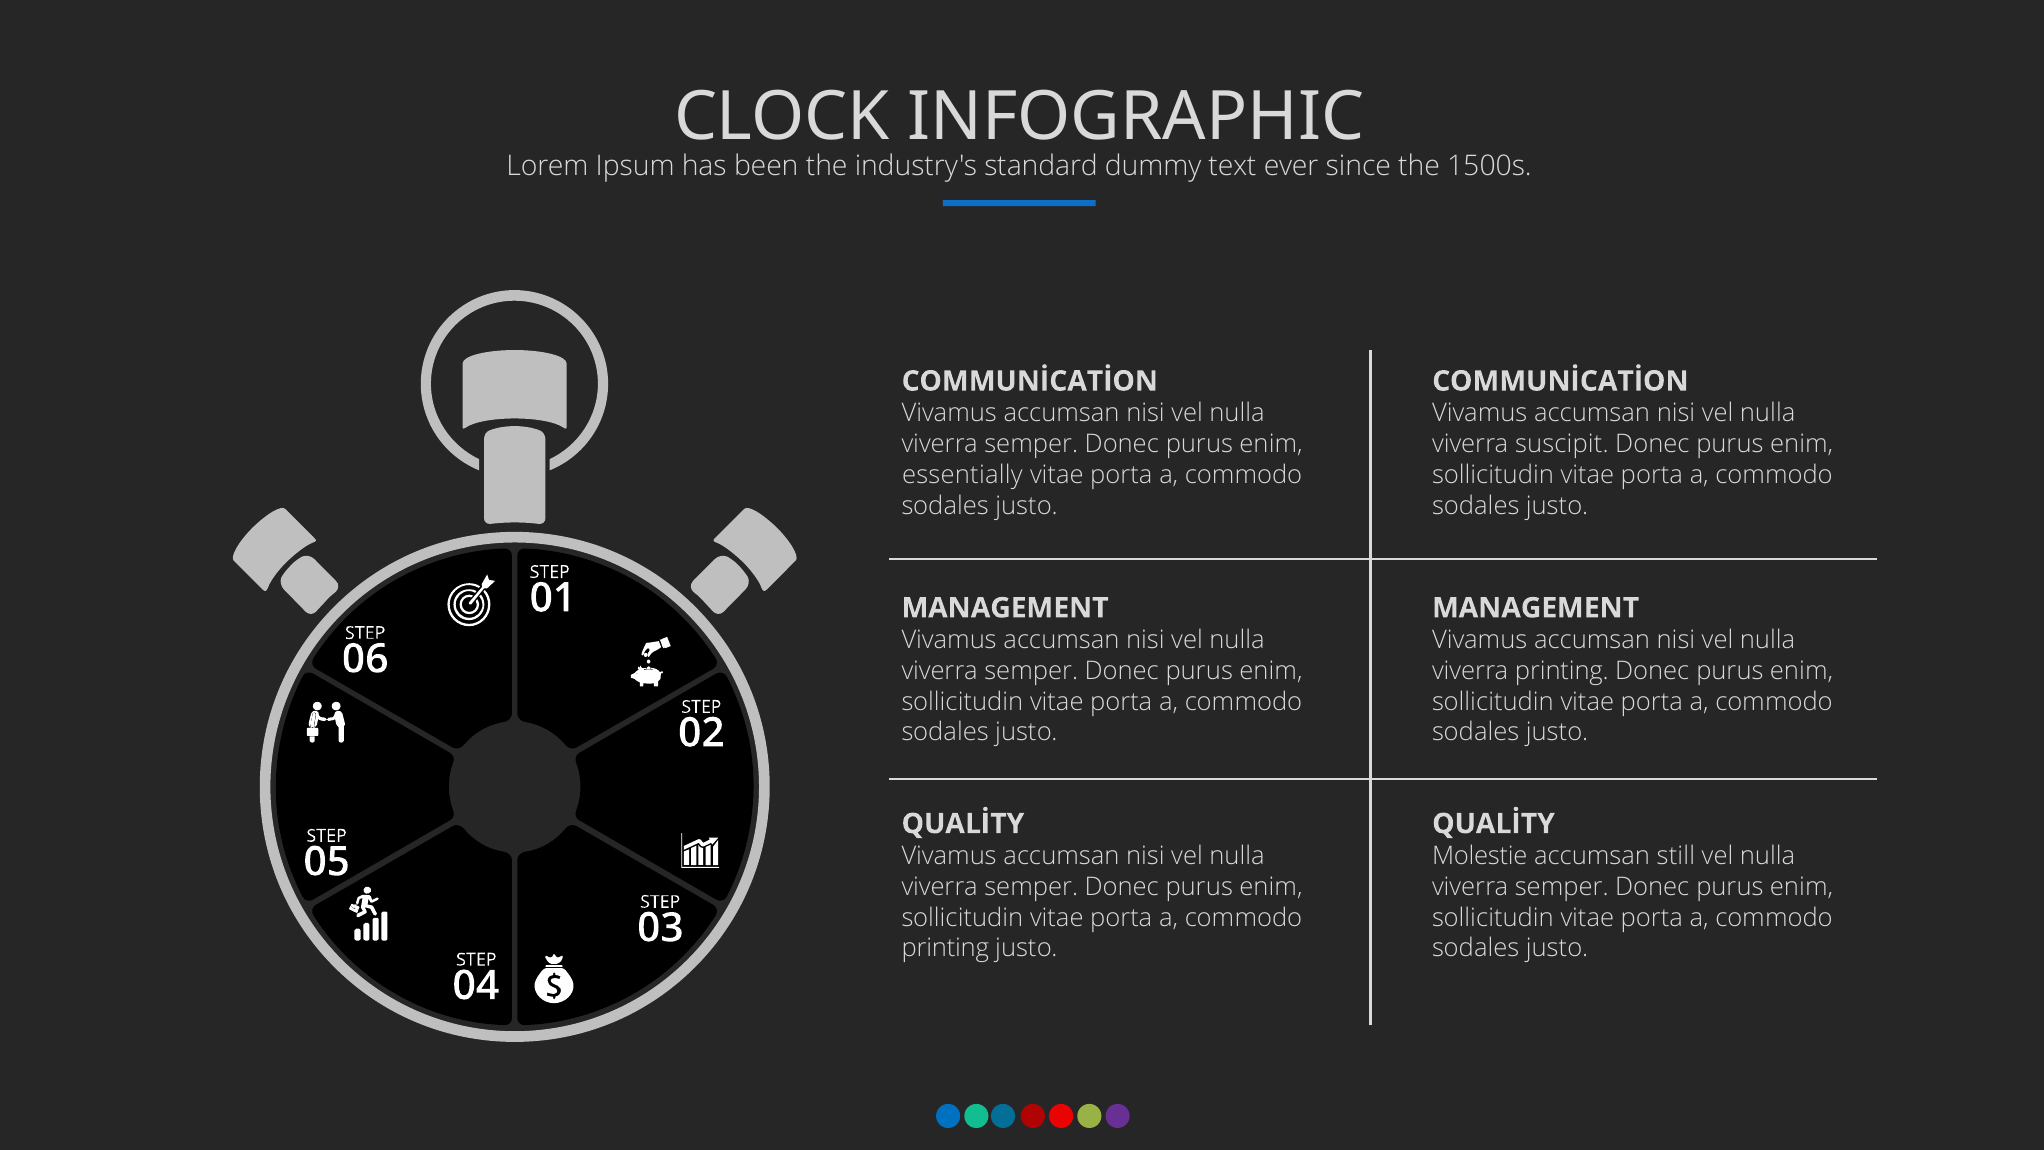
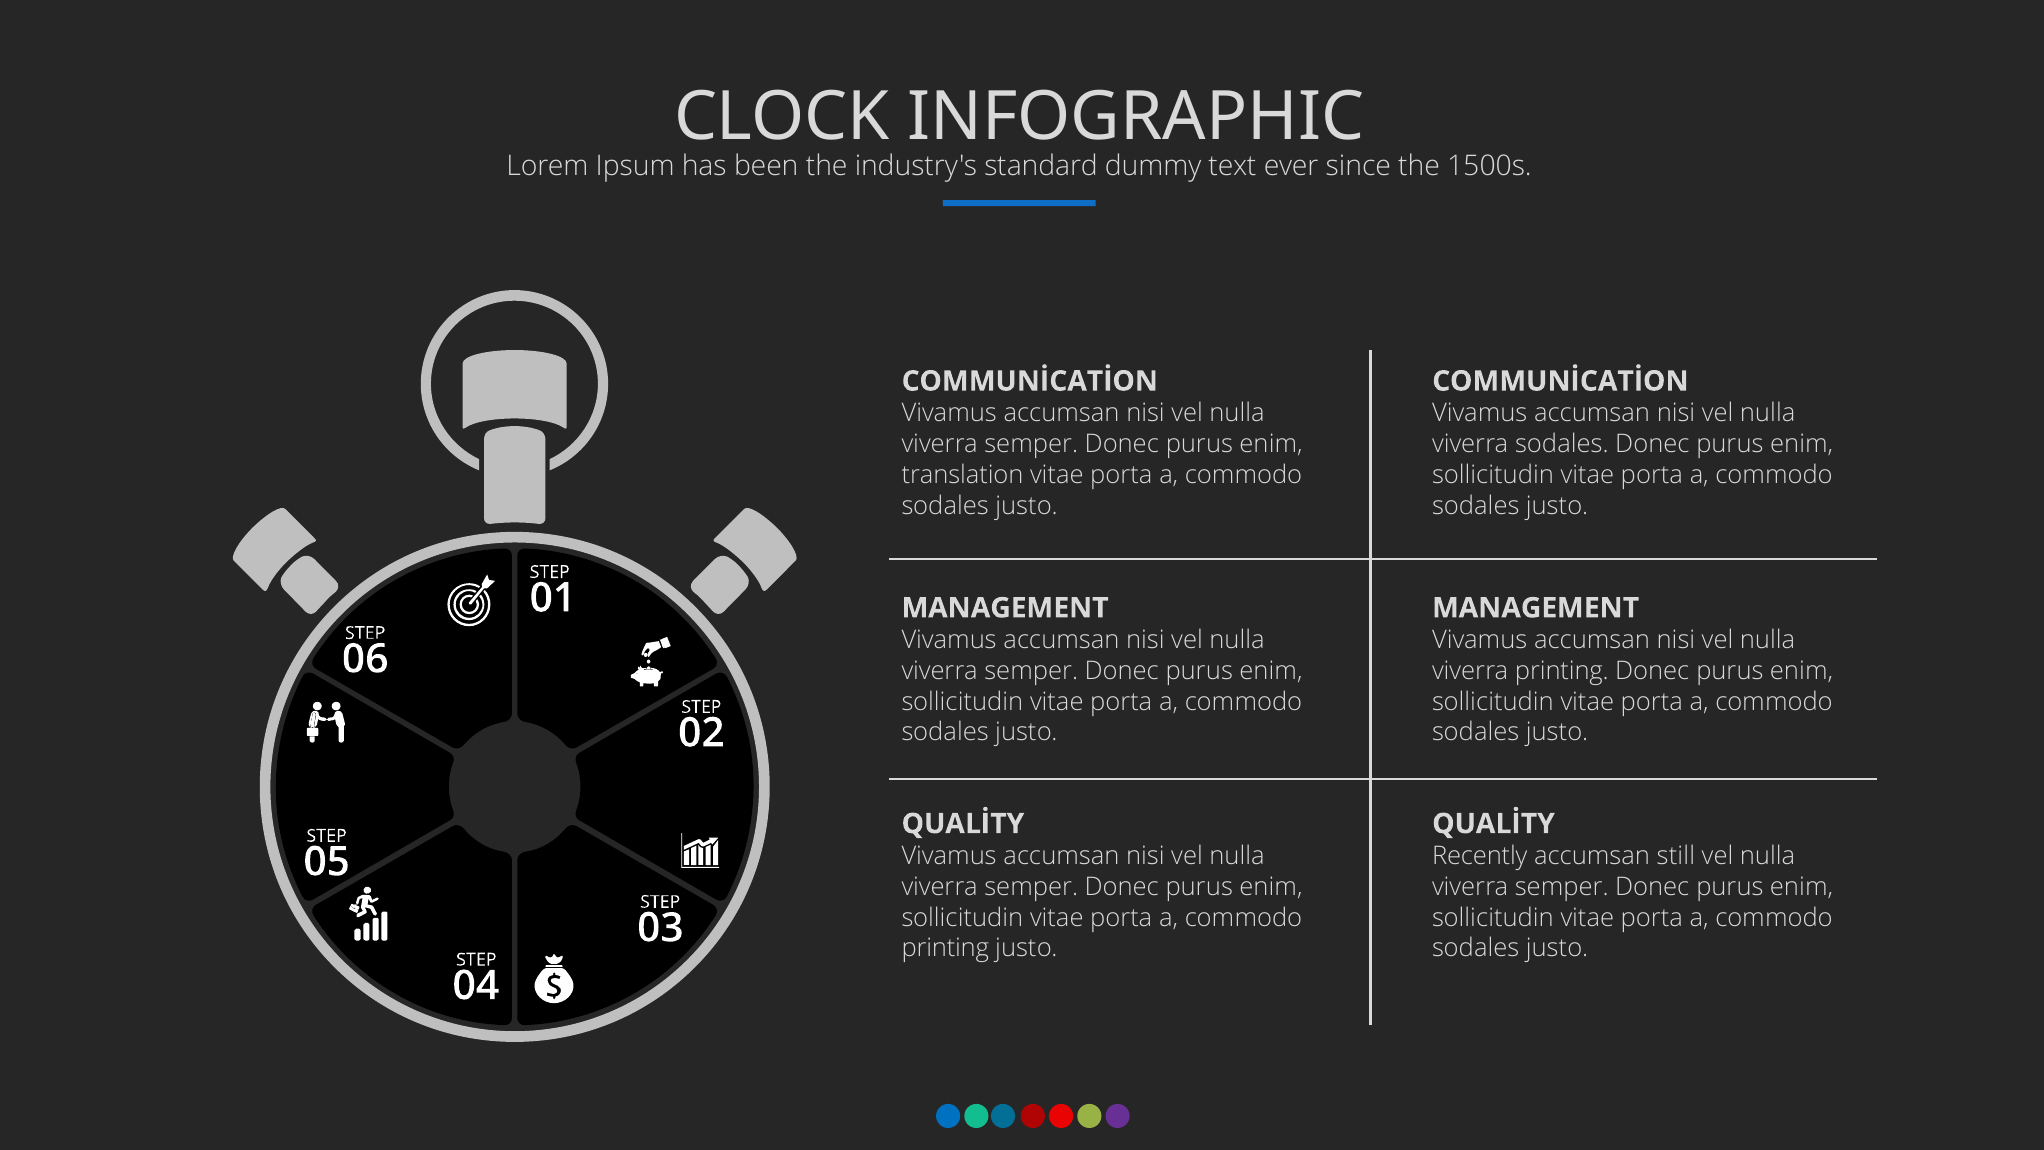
viverra suscipit: suscipit -> sodales (1562, 444)
essentially: essentially -> translation (963, 475)
Molestie: Molestie -> Recently (1480, 856)
